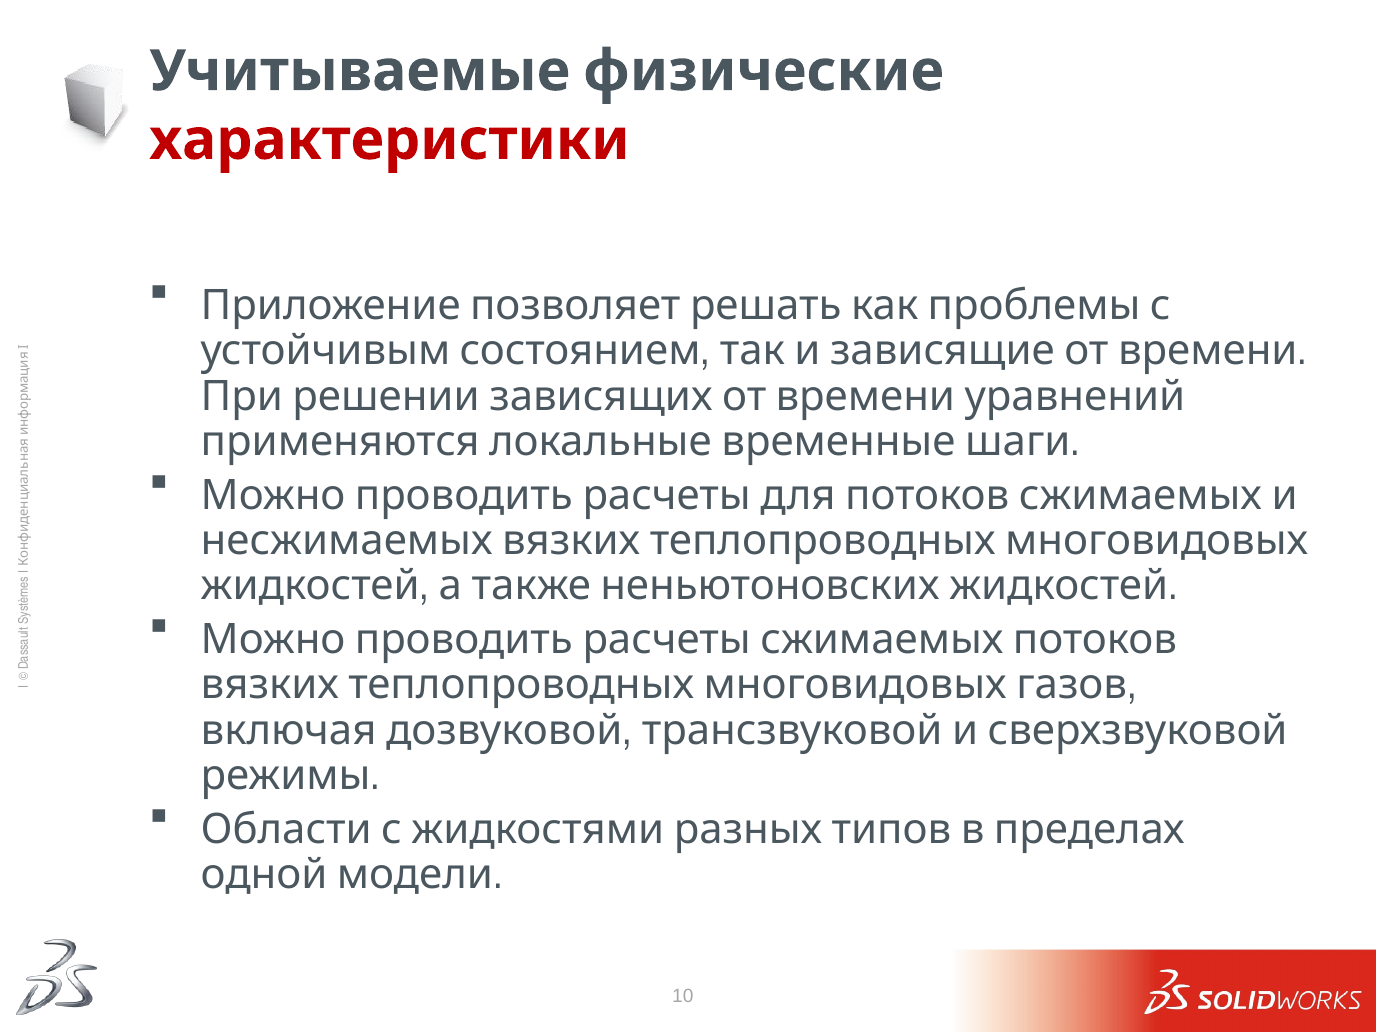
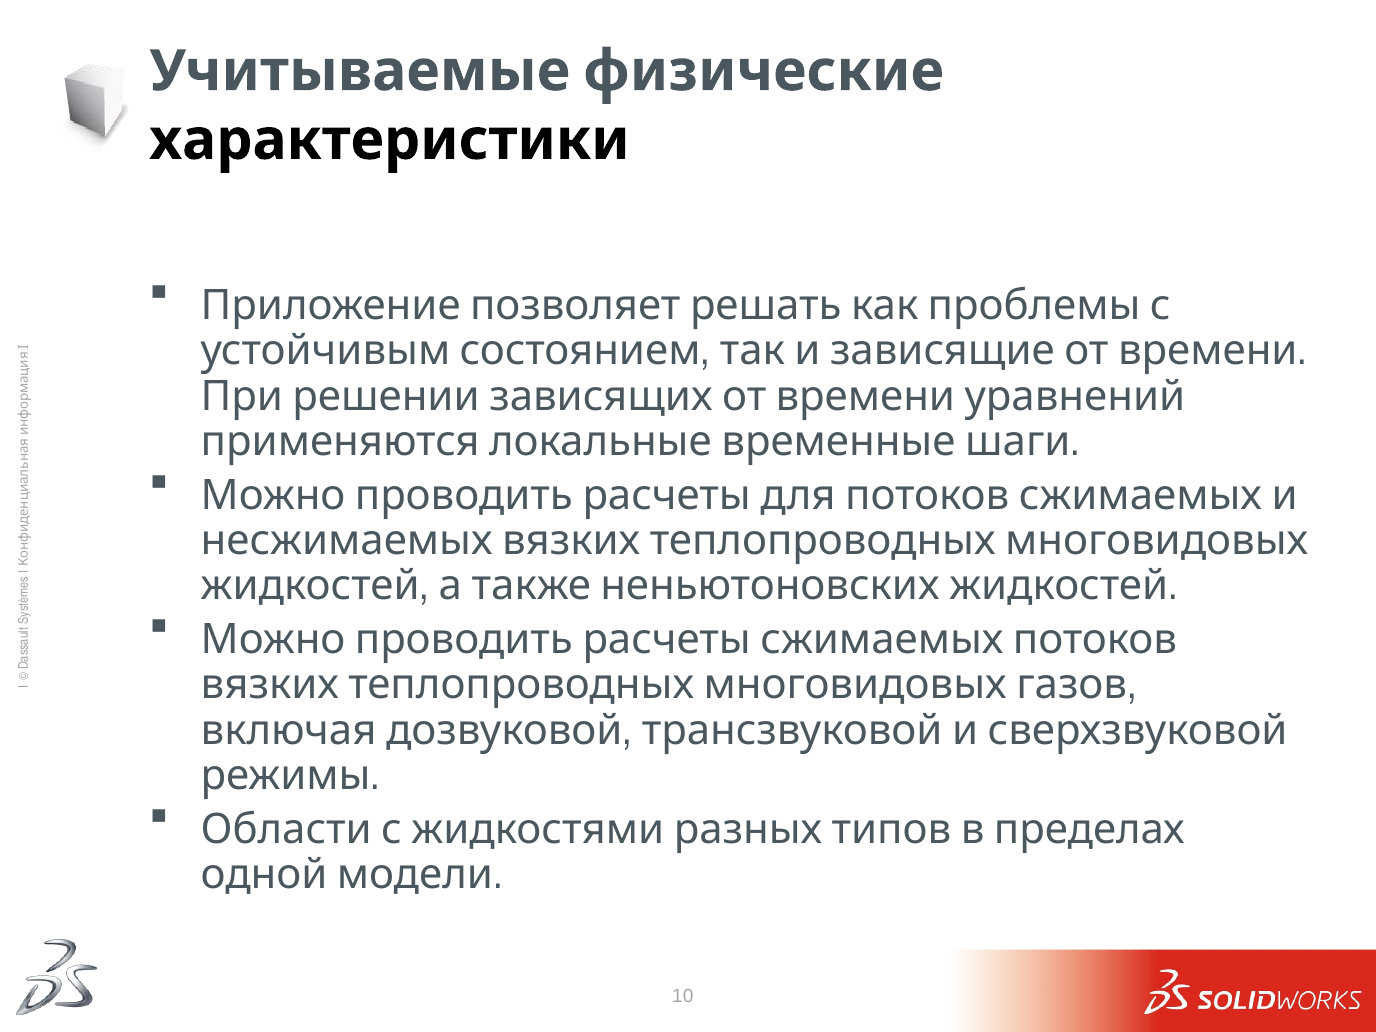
характеристики colour: red -> black (389, 140)
